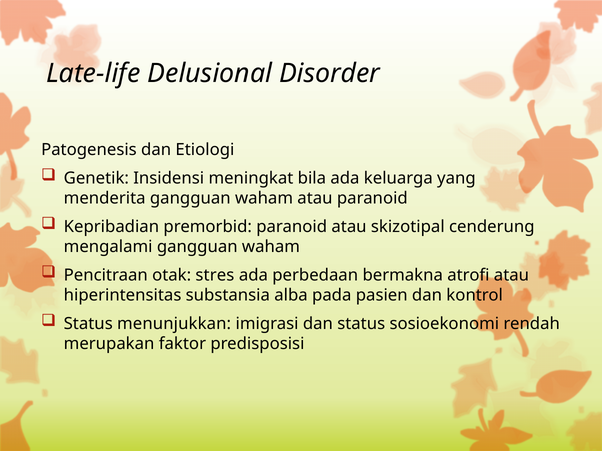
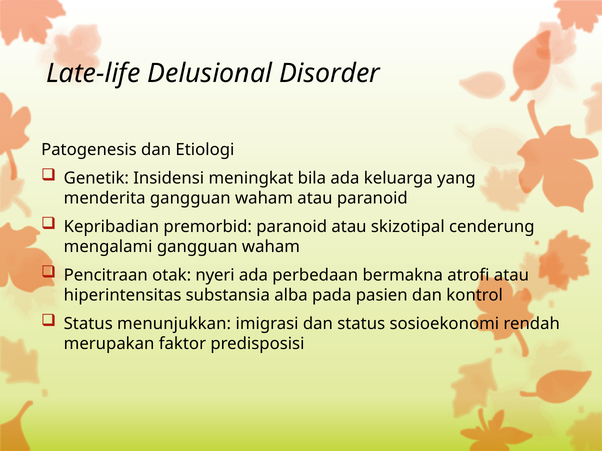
stres: stres -> nyeri (215, 275)
